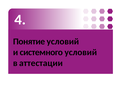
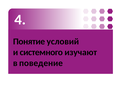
системного условий: условий -> изучают (81, 53)
аттестации: аттестации -> поведение (41, 64)
